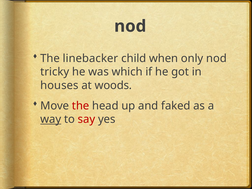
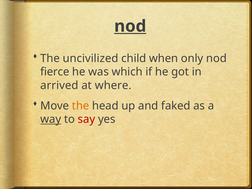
nod underline: none -> present (130, 26)
linebacker: linebacker -> uncivilized (90, 58)
tricky: tricky -> fierce (55, 72)
houses: houses -> arrived (59, 85)
woods: woods -> where (113, 85)
the colour: red -> orange (81, 106)
